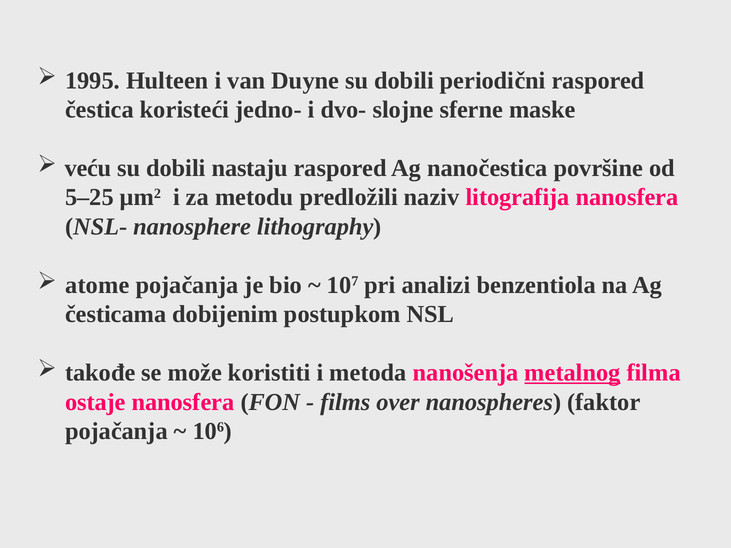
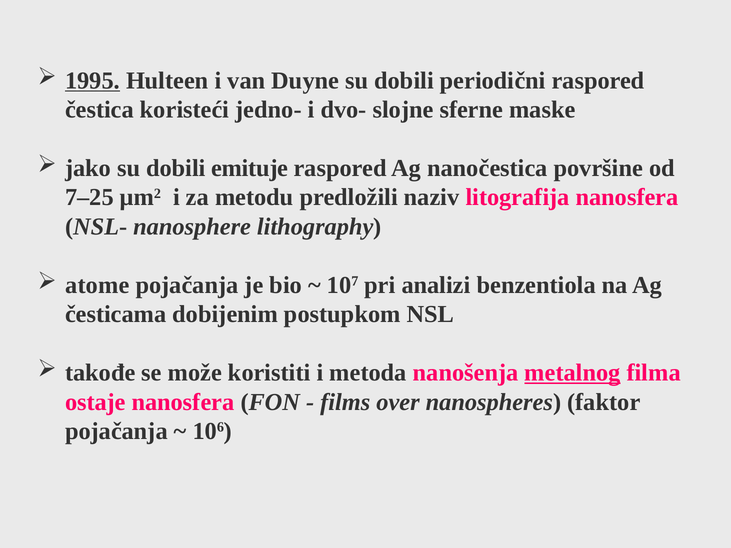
1995 underline: none -> present (92, 81)
veću: veću -> jako (88, 168)
nastaju: nastaju -> emituje (250, 168)
5–25: 5–25 -> 7–25 (89, 198)
